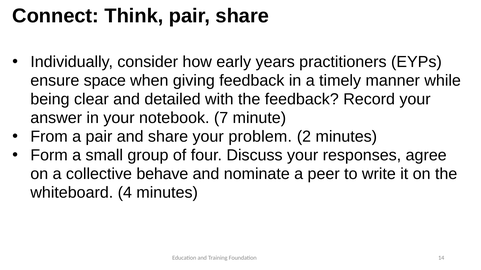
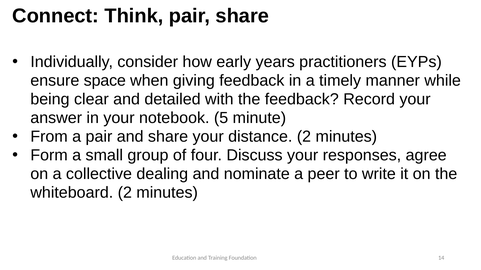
7: 7 -> 5 (221, 118)
problem: problem -> distance (260, 137)
behave: behave -> dealing (162, 174)
whiteboard 4: 4 -> 2 (125, 193)
